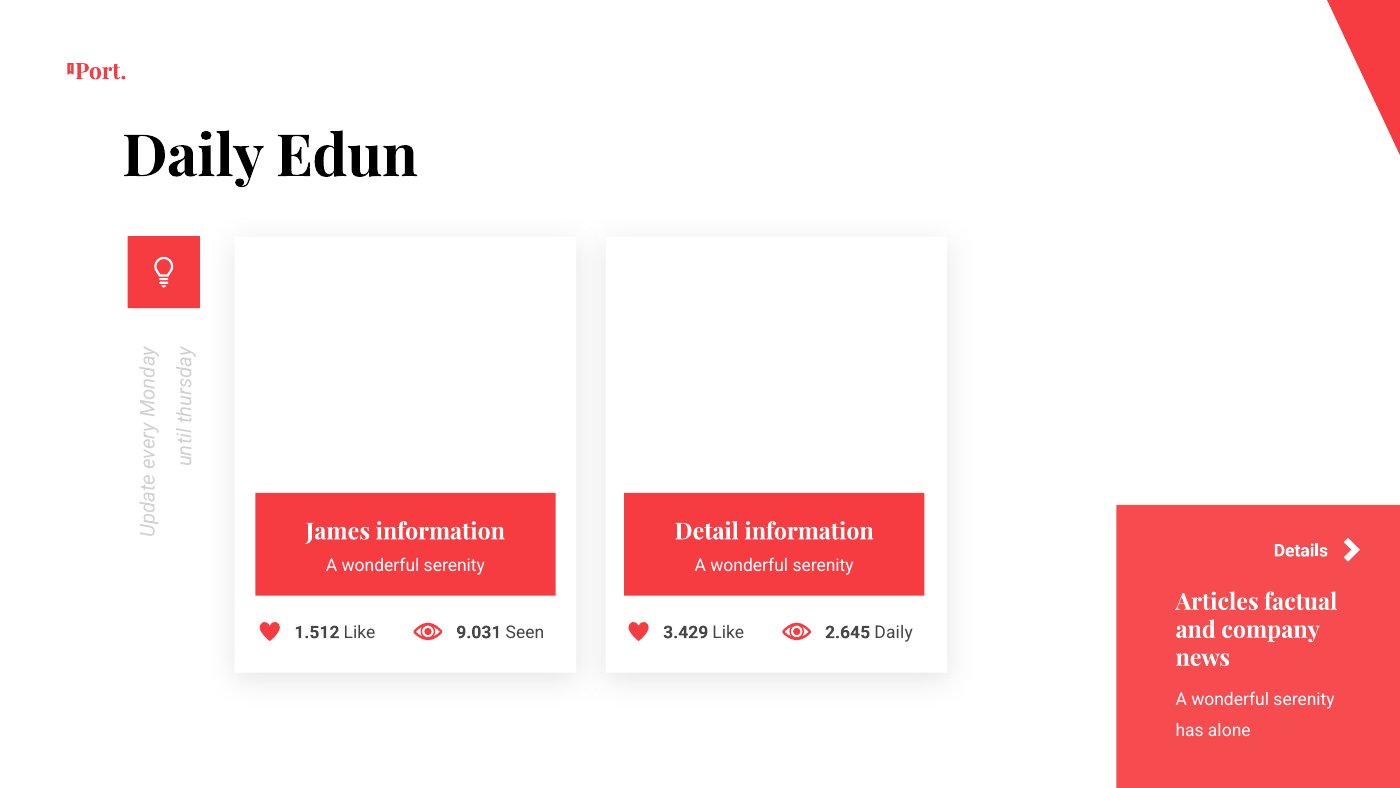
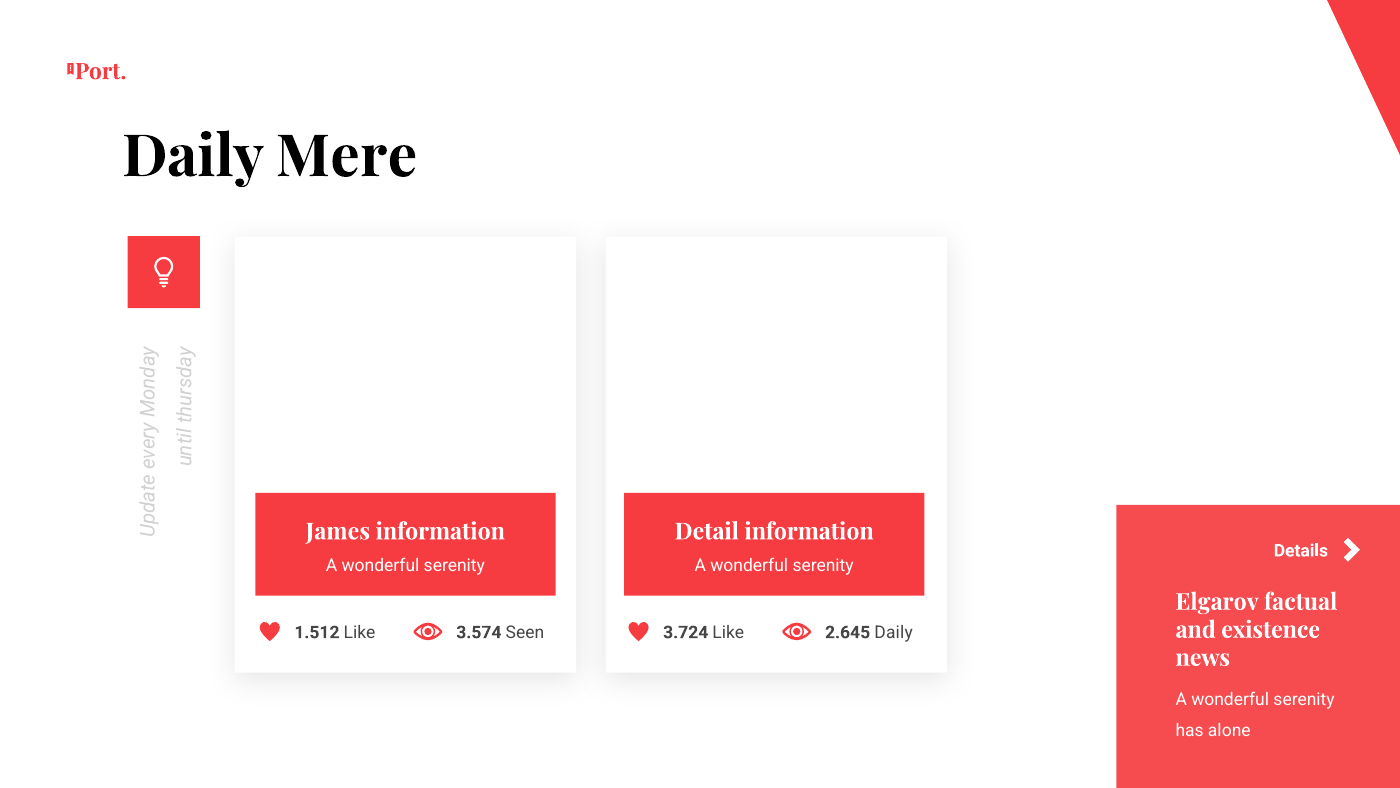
Edun: Edun -> Mere (346, 157)
Articles: Articles -> Elgarov (1217, 602)
company: company -> existence (1271, 630)
9.031: 9.031 -> 3.574 (479, 632)
3.429: 3.429 -> 3.724 (686, 632)
